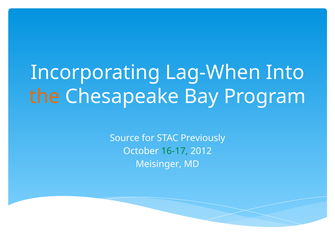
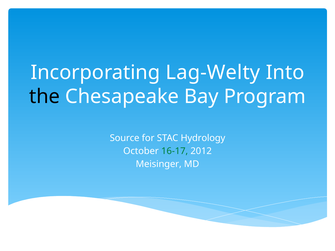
Lag-When: Lag-When -> Lag-Welty (213, 73)
the colour: orange -> black (45, 97)
Previously: Previously -> Hydrology (203, 138)
